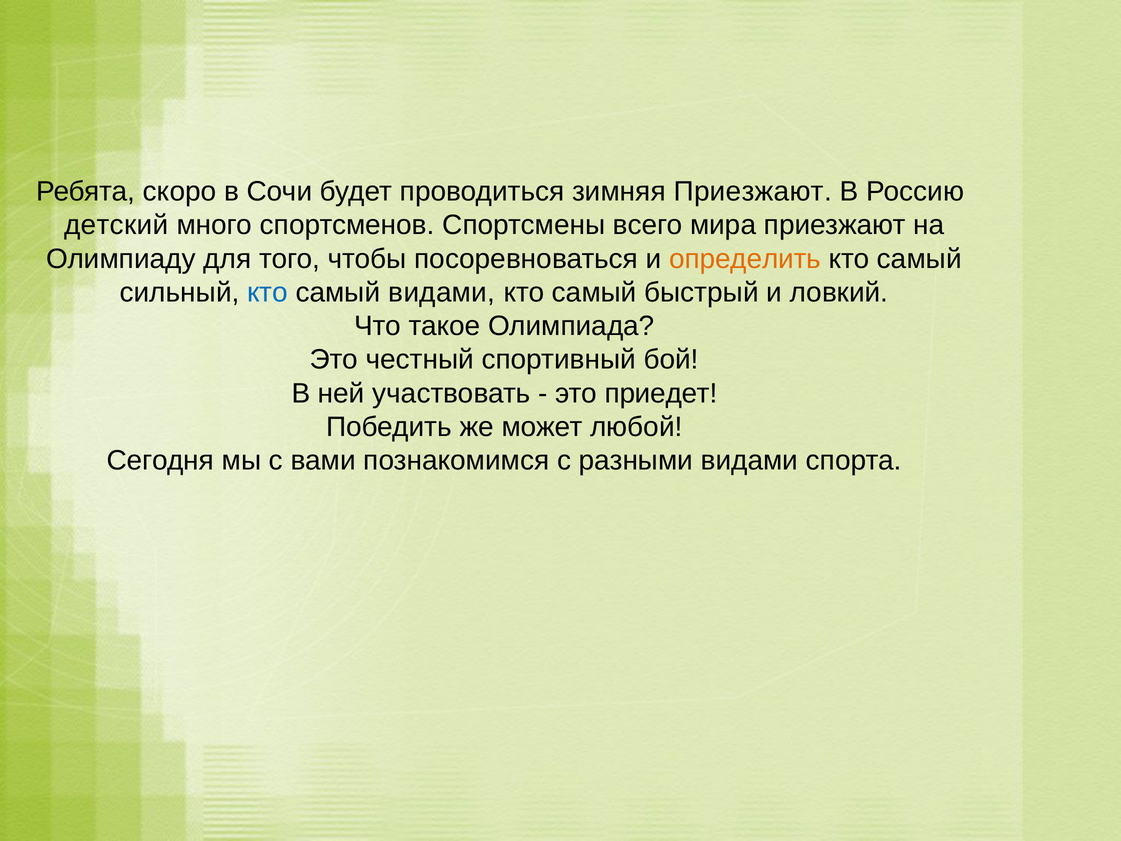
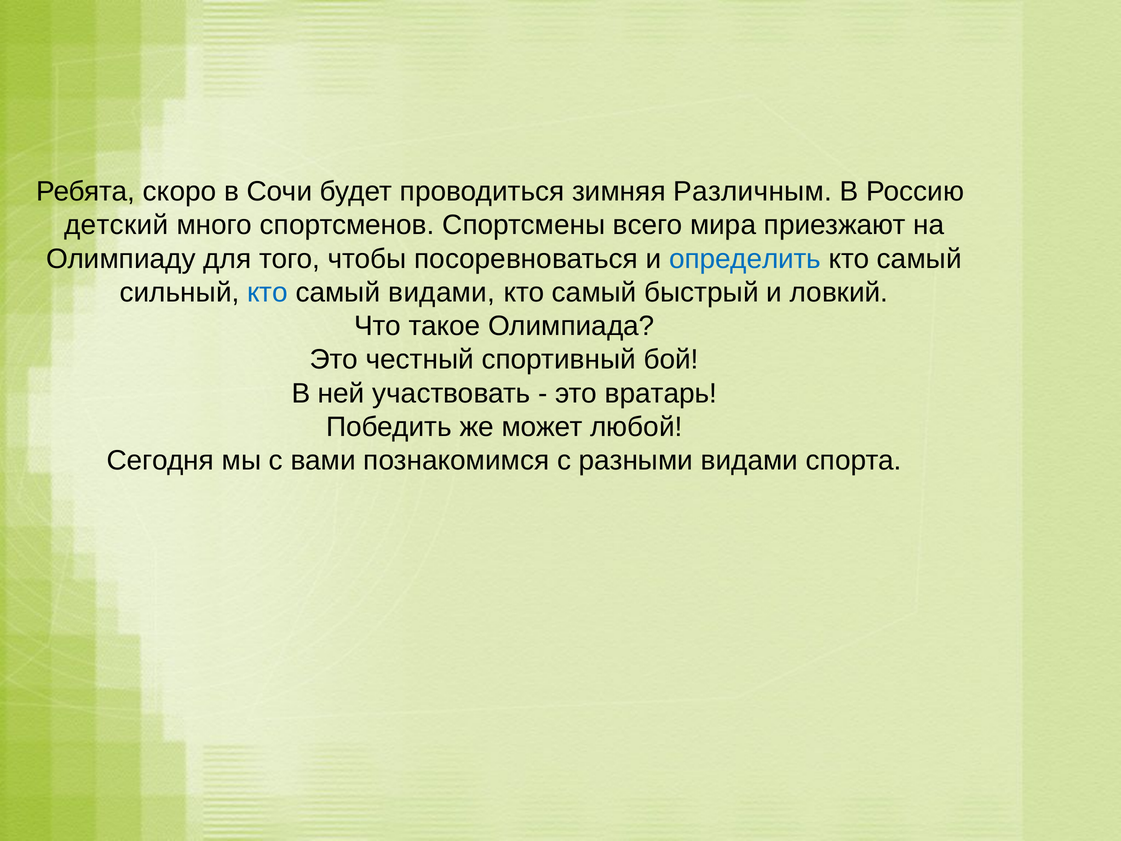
зимняя Приезжают: Приезжают -> Различным (753, 191)
определить colour: orange -> blue (745, 259)
приедет: приедет -> вратарь (661, 393)
